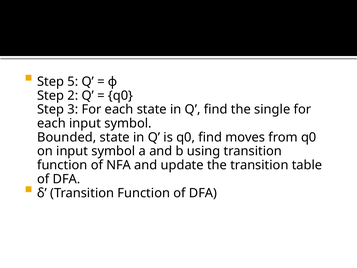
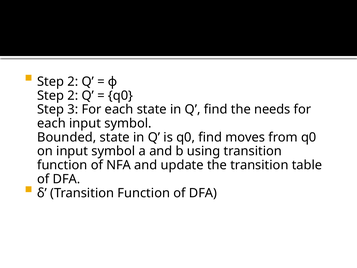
5: 5 -> 2 (73, 82)
single: single -> needs (272, 109)
